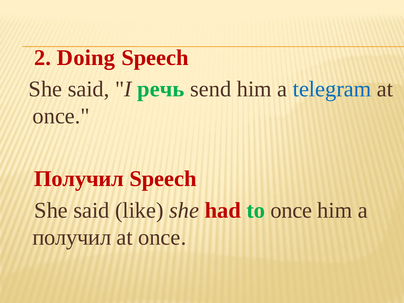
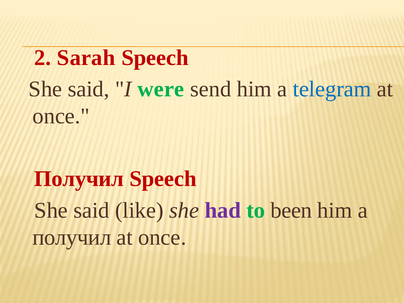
Doing: Doing -> Sarah (86, 58)
речь: речь -> were (161, 89)
had colour: red -> purple (223, 210)
to once: once -> been (291, 210)
